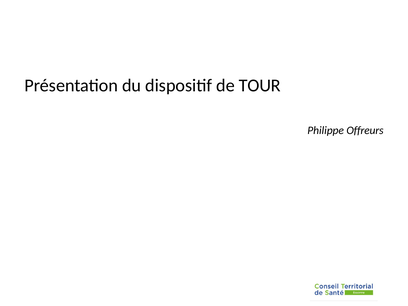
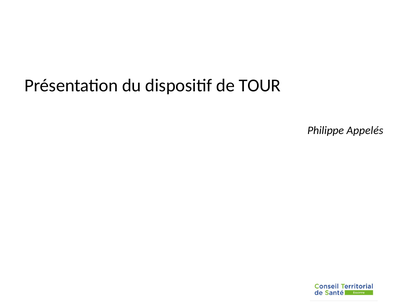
Offreurs: Offreurs -> Appelés (365, 130)
